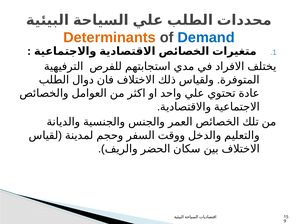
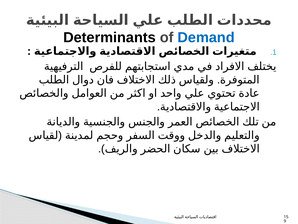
Determinants colour: orange -> black (109, 38)
